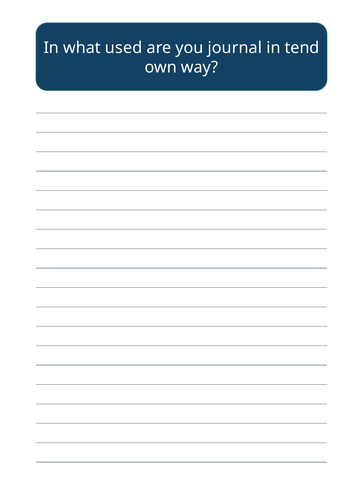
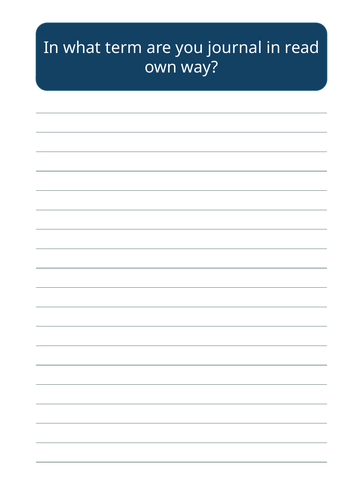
used: used -> term (124, 48)
tend: tend -> read (302, 48)
